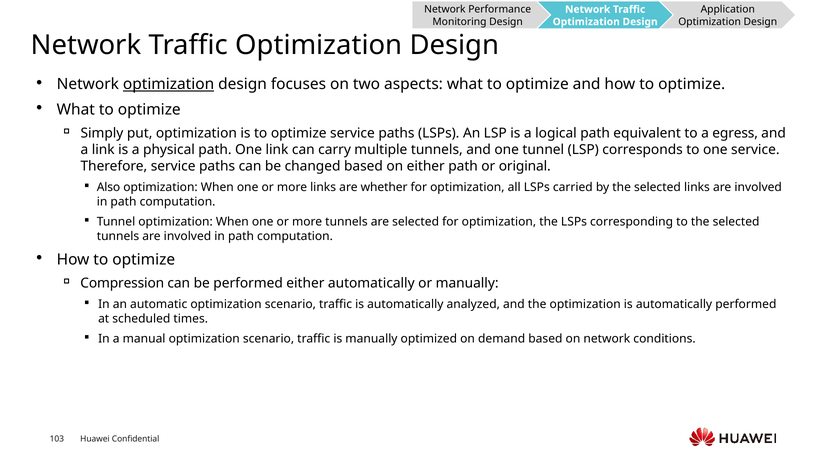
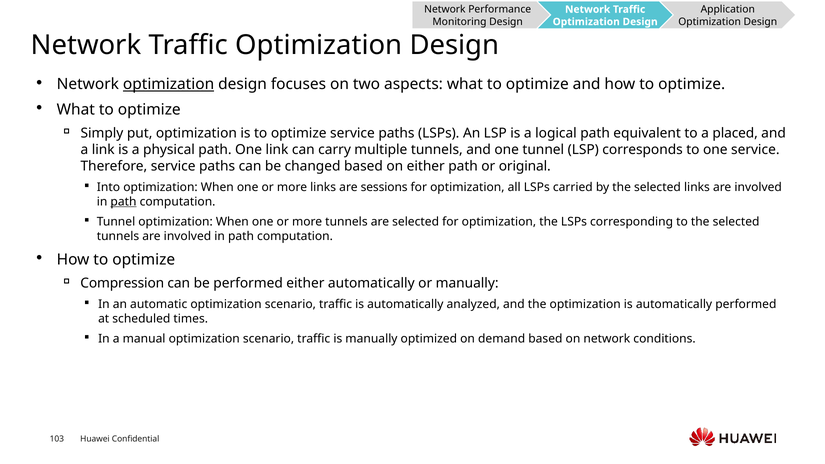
egress: egress -> placed (735, 133)
Also: Also -> Into (108, 187)
whether: whether -> sessions (384, 187)
path underline: none -> present (123, 202)
